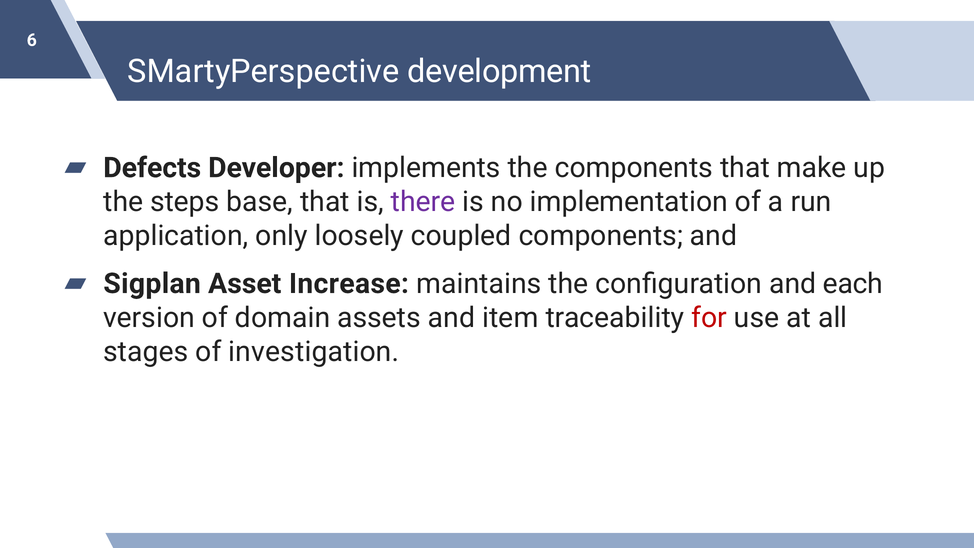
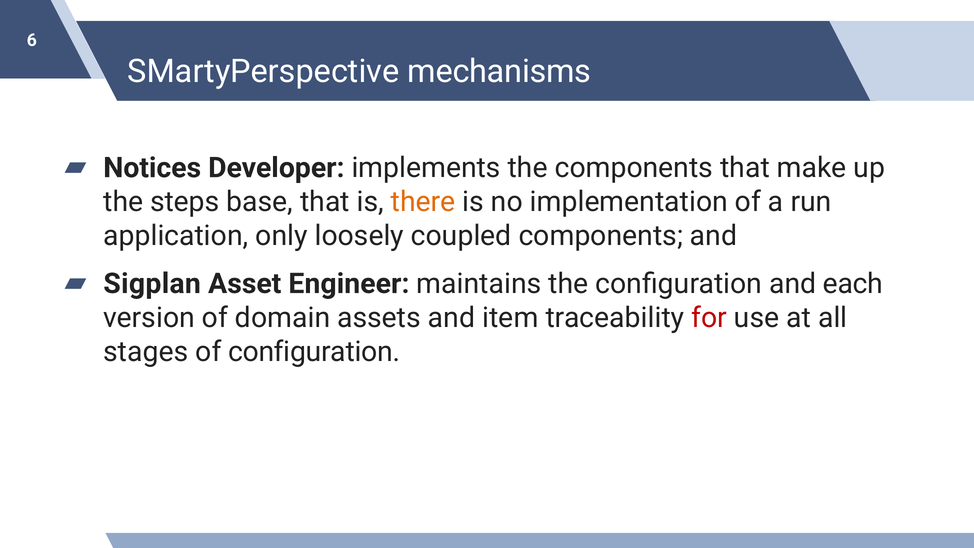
development: development -> mechanisms (499, 72)
Defects: Defects -> Notices (152, 168)
there colour: purple -> orange (423, 202)
Increase: Increase -> Engineer (349, 284)
of investigation: investigation -> configuration (314, 352)
